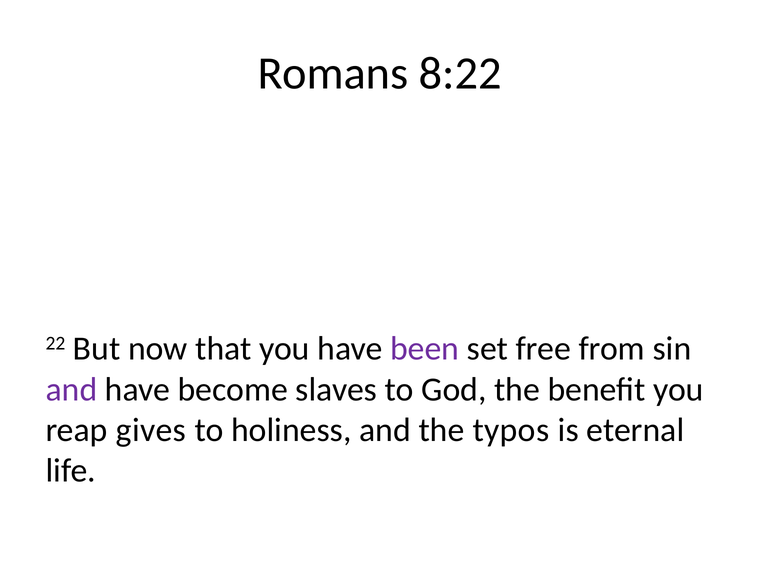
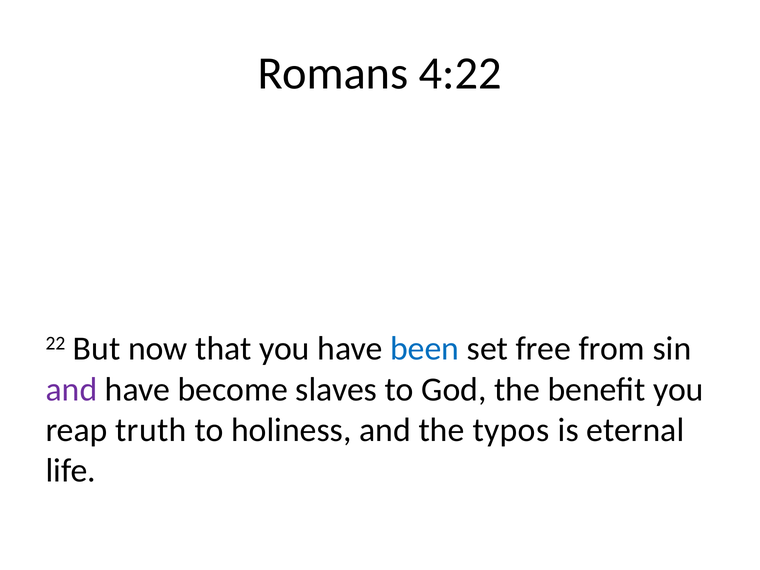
8:22: 8:22 -> 4:22 (460, 74)
been colour: purple -> blue (425, 349)
gives: gives -> truth (151, 430)
